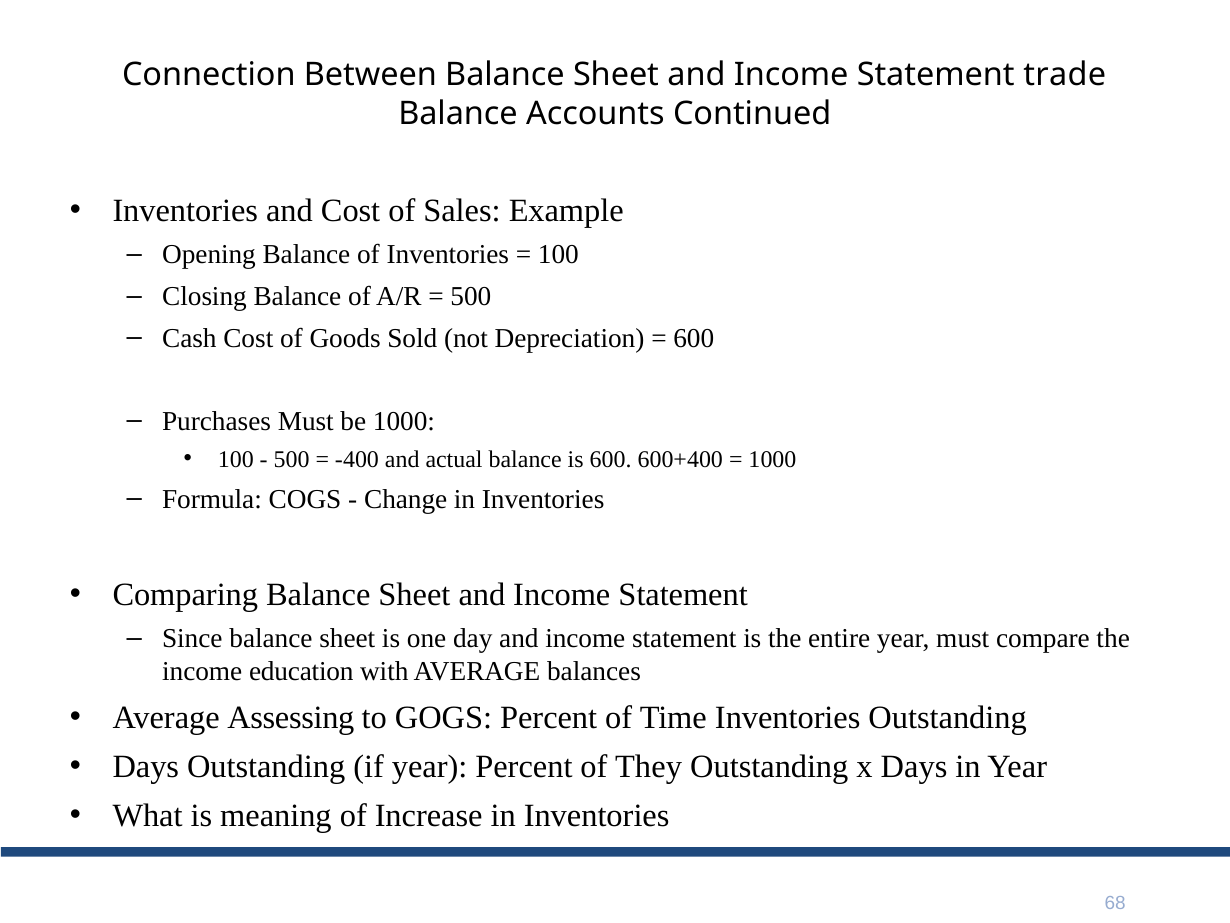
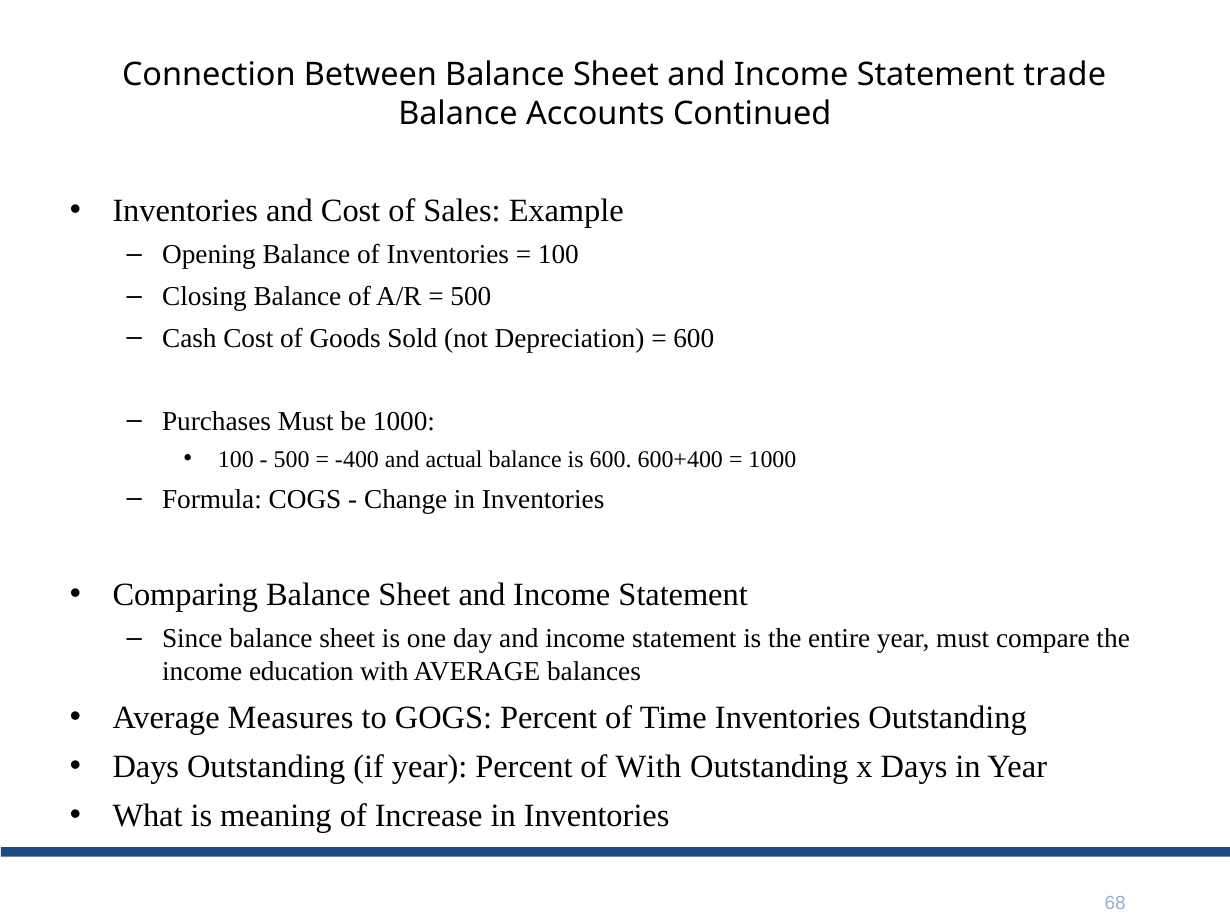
Assessing: Assessing -> Measures (291, 718)
of They: They -> With (648, 767)
